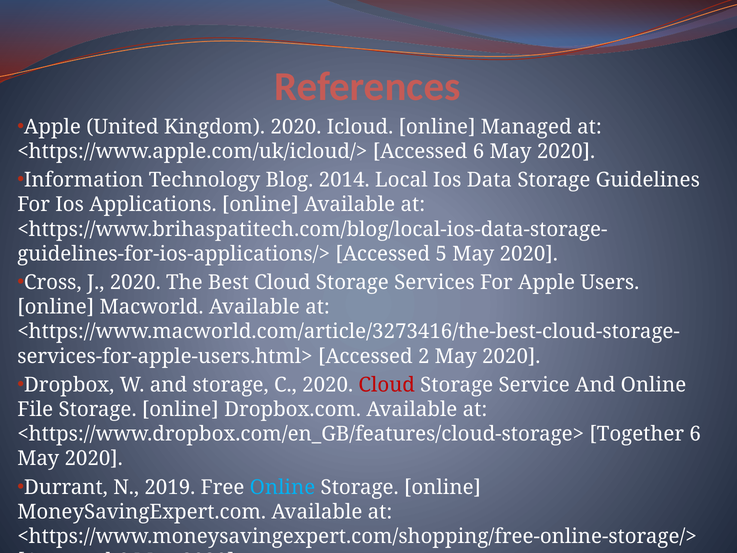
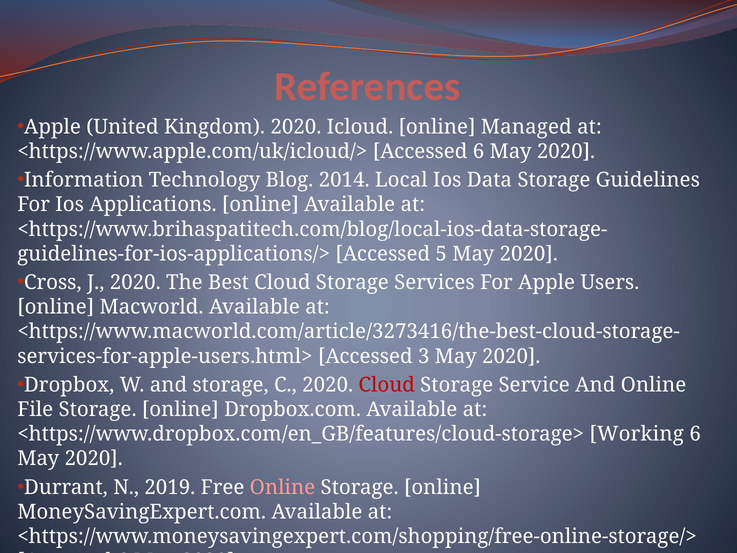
2: 2 -> 3 (424, 356)
Together: Together -> Working (637, 434)
Online colour: light blue -> pink (282, 487)
